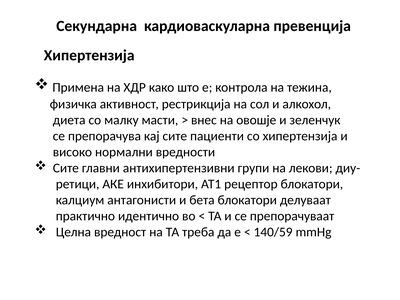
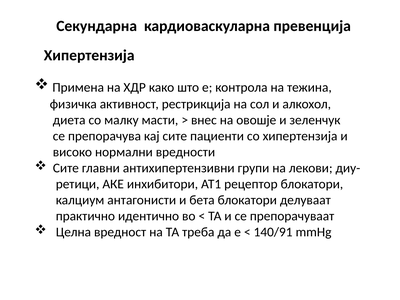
140/59: 140/59 -> 140/91 (273, 232)
